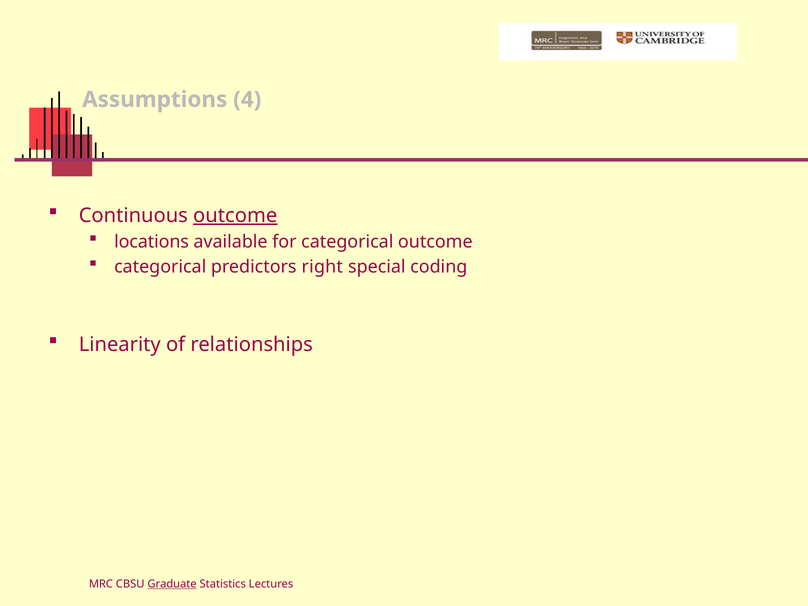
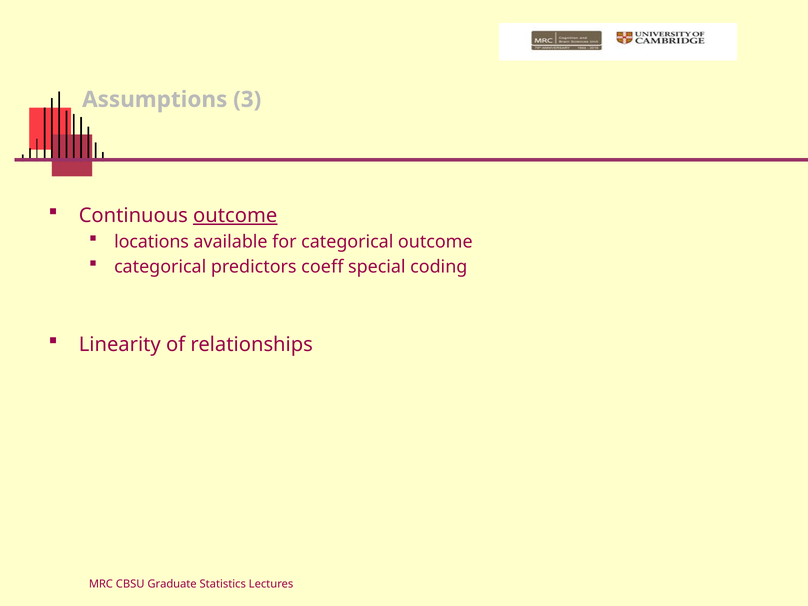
4: 4 -> 3 (247, 100)
right: right -> coeff (322, 267)
Graduate underline: present -> none (172, 584)
